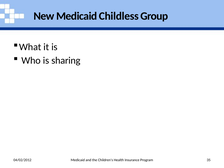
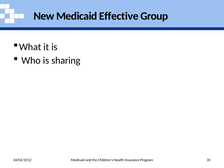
Childless: Childless -> Effective (119, 16)
